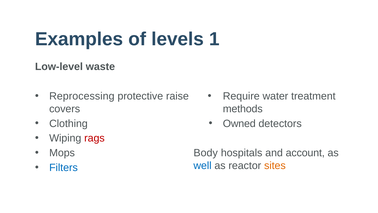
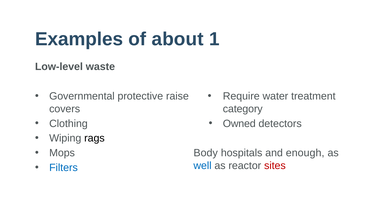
levels: levels -> about (178, 39)
Reprocessing: Reprocessing -> Governmental (82, 96)
methods: methods -> category (243, 109)
rags colour: red -> black (94, 138)
account: account -> enough (305, 153)
sites colour: orange -> red (275, 165)
